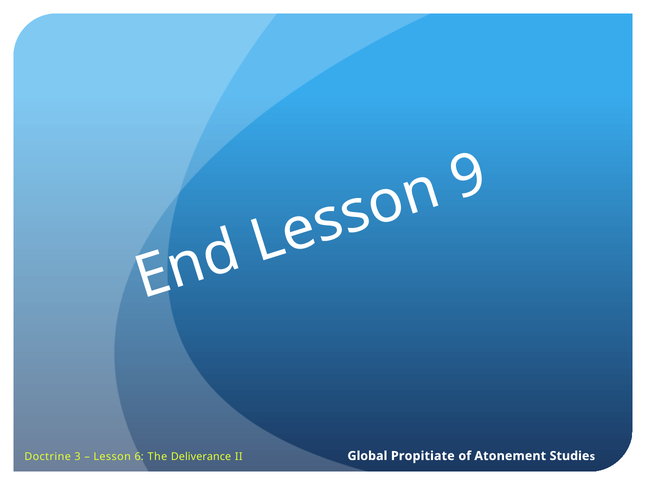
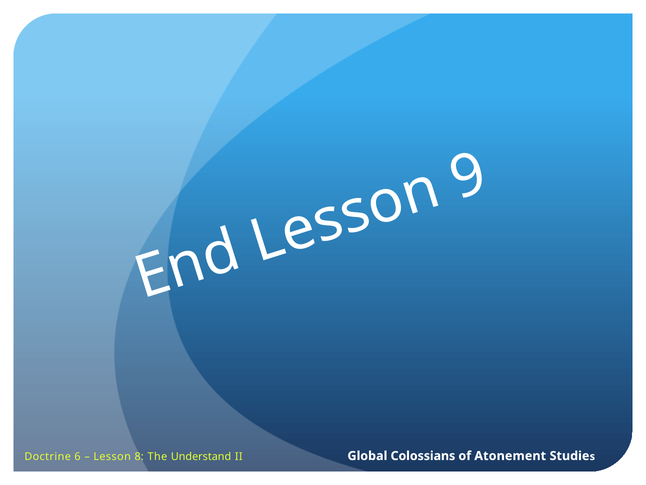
3: 3 -> 6 (78, 456)
6: 6 -> 8 (139, 456)
Deliverance: Deliverance -> Understand (201, 456)
Propitiate: Propitiate -> Colossians (423, 455)
